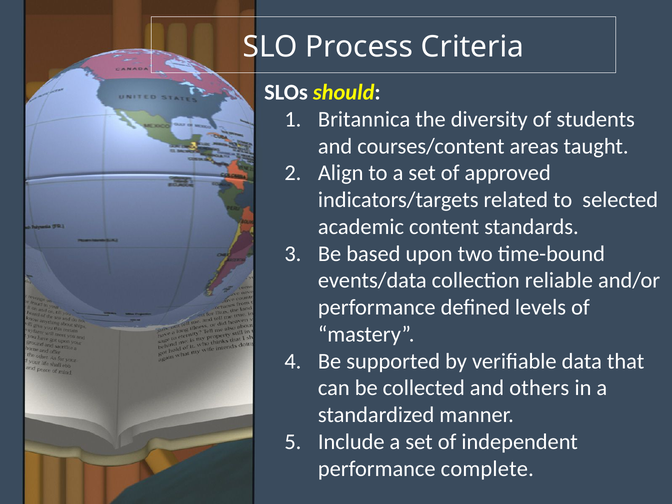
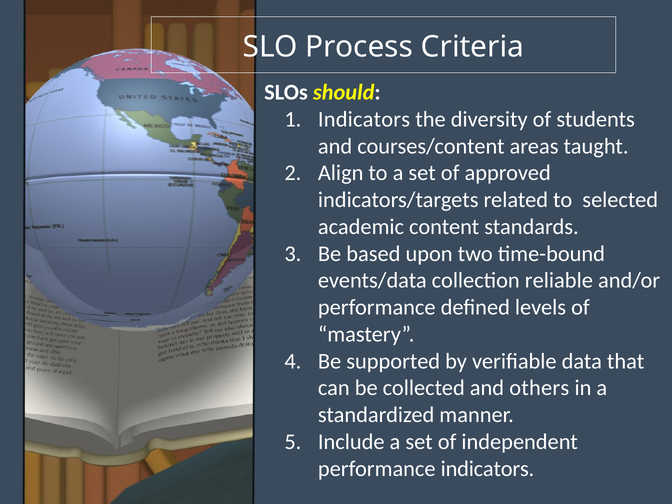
Britannica: Britannica -> Indicators (364, 119)
performance complete: complete -> indicators (487, 469)
